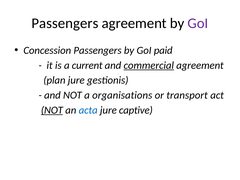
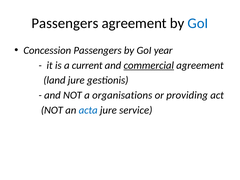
GoI colour: purple -> blue (198, 23)
paid: paid -> year (163, 50)
plan: plan -> land (54, 80)
transport: transport -> providing (187, 95)
NOT underline: present -> none (52, 110)
captive: captive -> service (136, 110)
